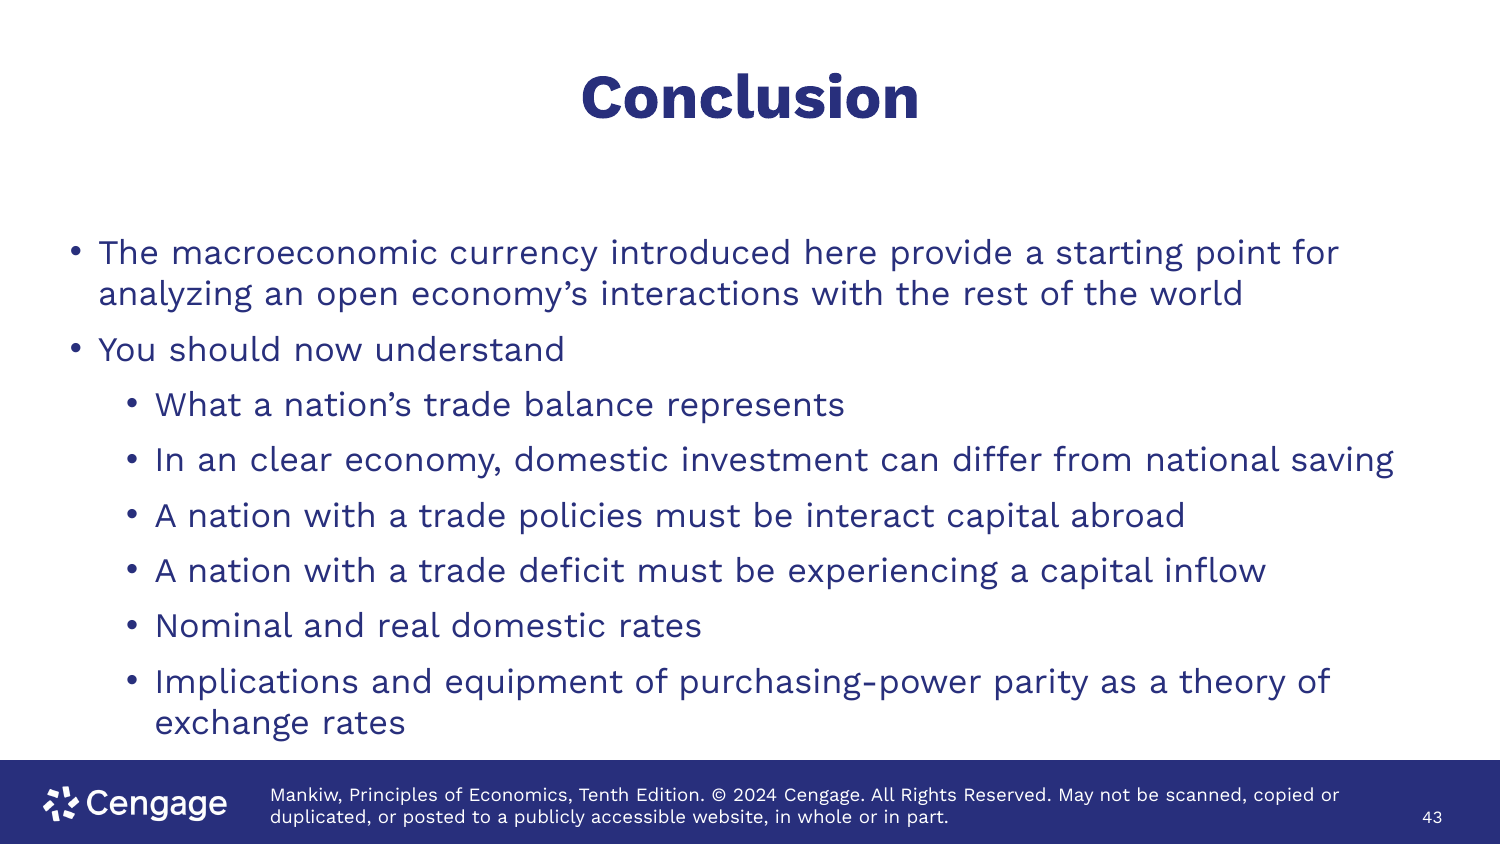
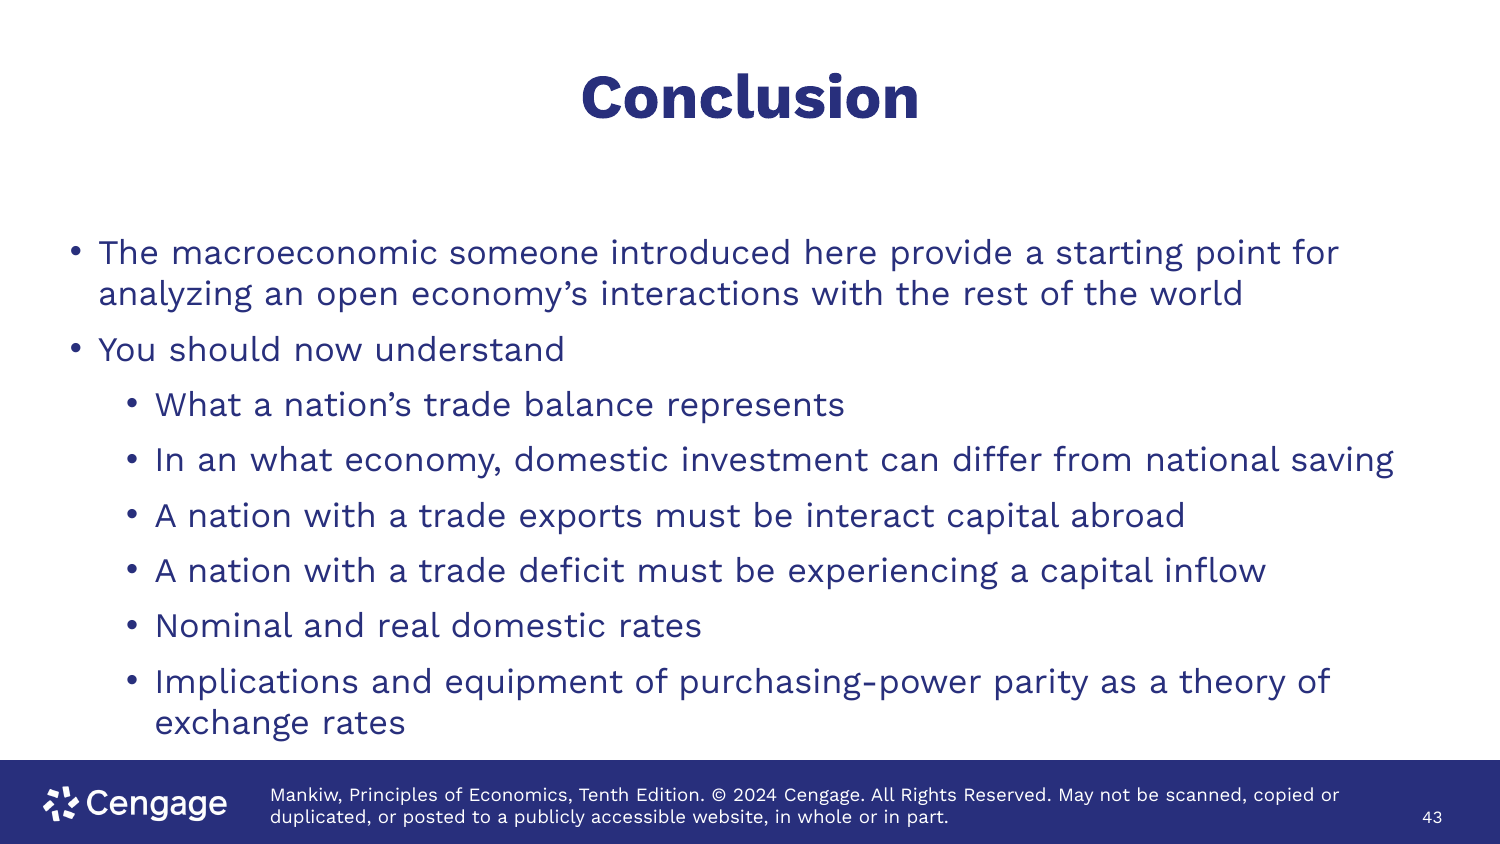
currency: currency -> someone (524, 253)
an clear: clear -> what (291, 460)
policies: policies -> exports (581, 516)
